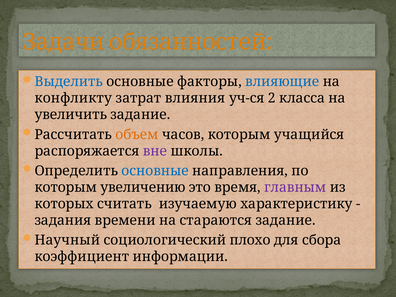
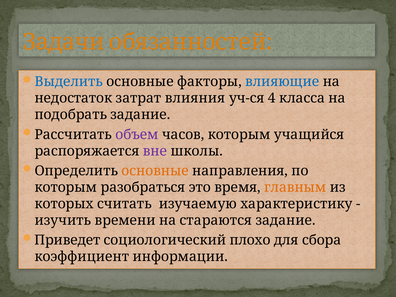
конфликту: конфликту -> недостаток (73, 98)
2: 2 -> 4 (272, 98)
увеличить: увеличить -> подобрать (71, 115)
объем colour: orange -> purple (137, 134)
основные colour: blue -> orange (155, 171)
увеличению: увеличению -> разобраться (143, 187)
главным colour: purple -> orange (295, 187)
задания: задания -> изучить (63, 220)
Научный: Научный -> Приведет (67, 240)
